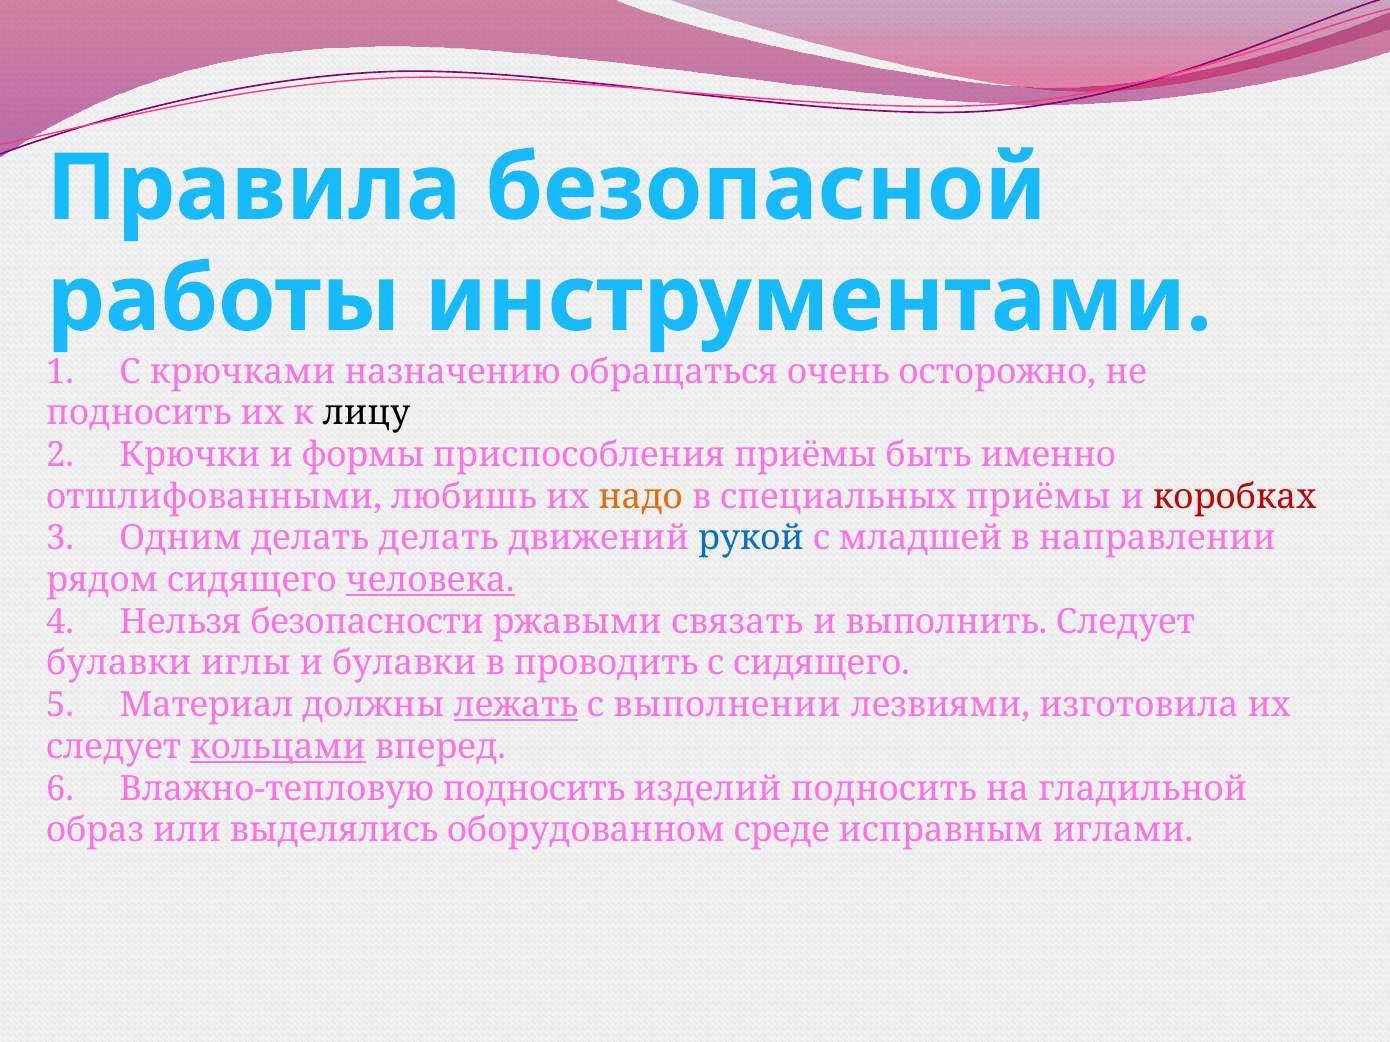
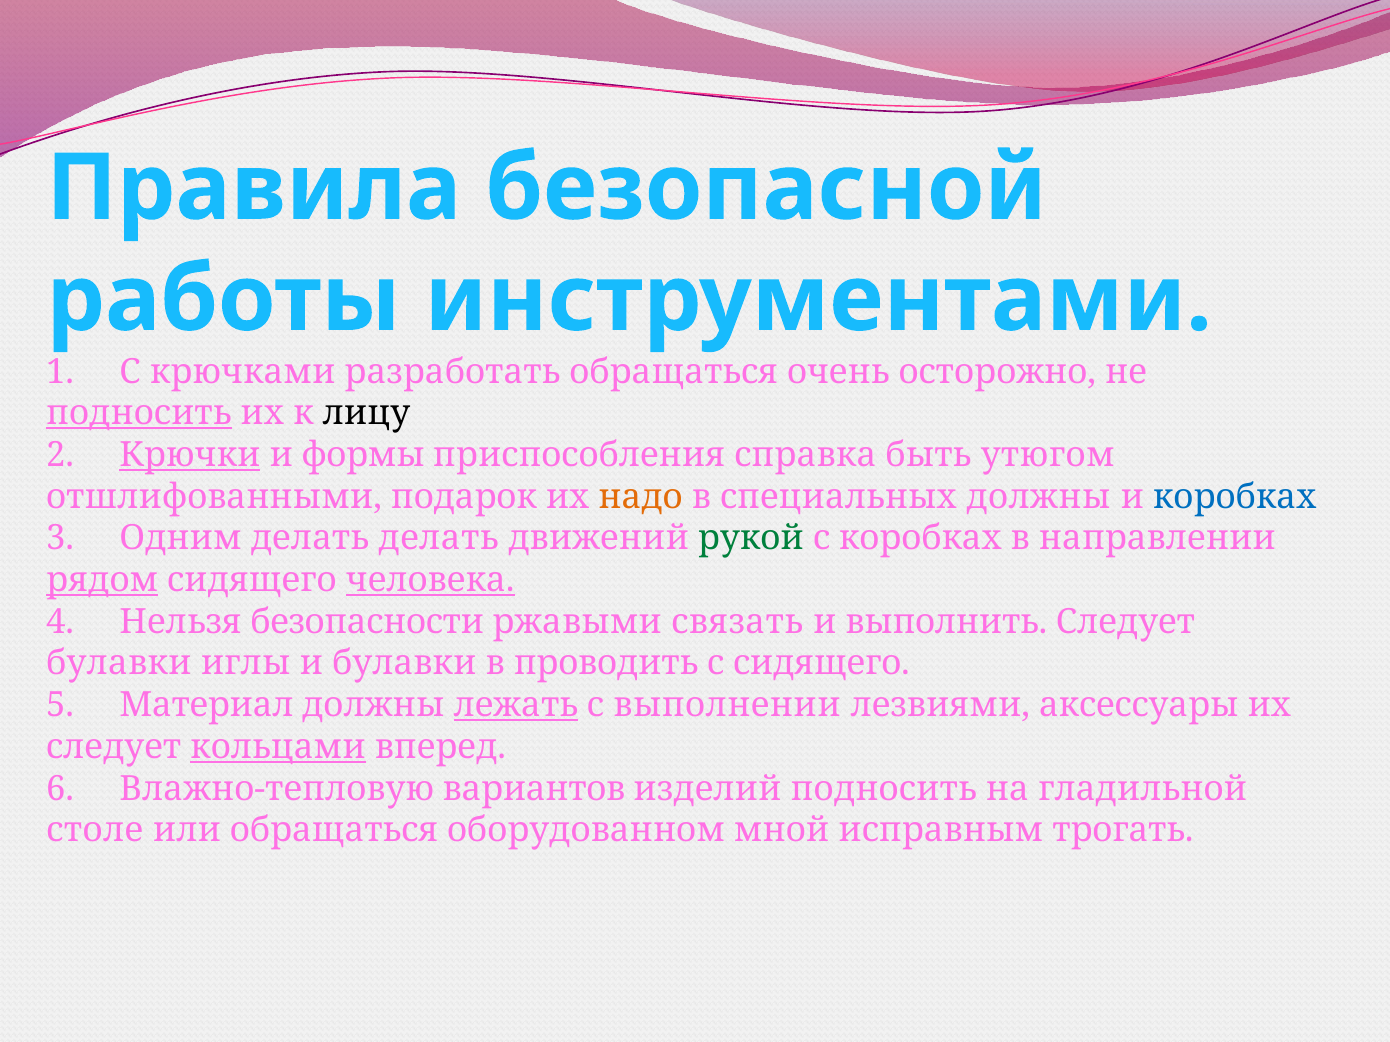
назначению: назначению -> разработать (452, 372)
подносить underline: none -> present (139, 414)
Крючки underline: none -> present (190, 455)
приспособления приёмы: приёмы -> справка (805, 455)
именно: именно -> утюгом (1048, 455)
любишь: любишь -> подарок (464, 497)
специальных приёмы: приёмы -> должны (1038, 497)
коробках colour: red -> blue (1235, 497)
рукой colour: blue -> green (751, 539)
с младшей: младшей -> коробках (920, 539)
рядом underline: none -> present (102, 580)
изготовила: изготовила -> аксессуары (1139, 706)
Влажно-тепловую подносить: подносить -> вариантов (534, 789)
образ: образ -> столе (95, 831)
или выделялись: выделялись -> обращаться (334, 831)
среде: среде -> мной (782, 831)
иглами: иглами -> трогать (1123, 831)
